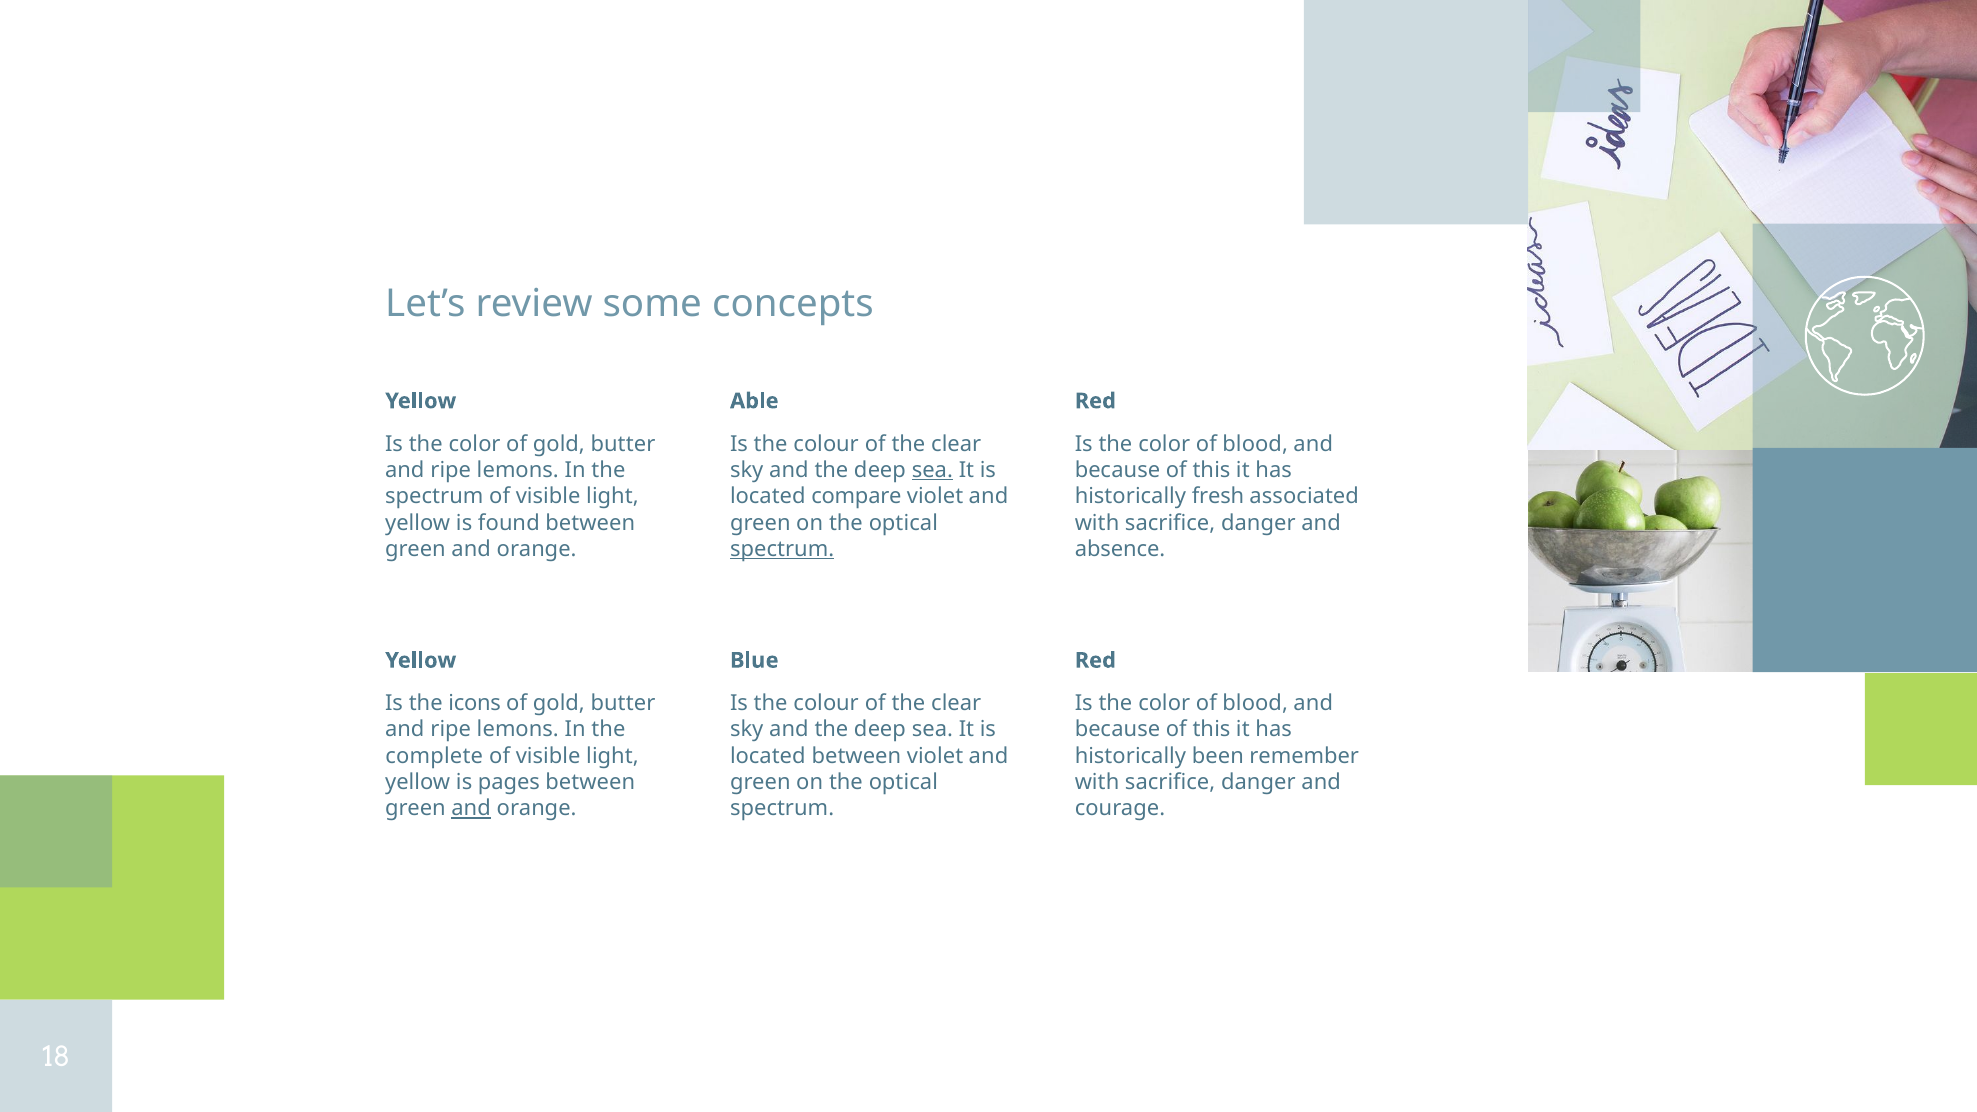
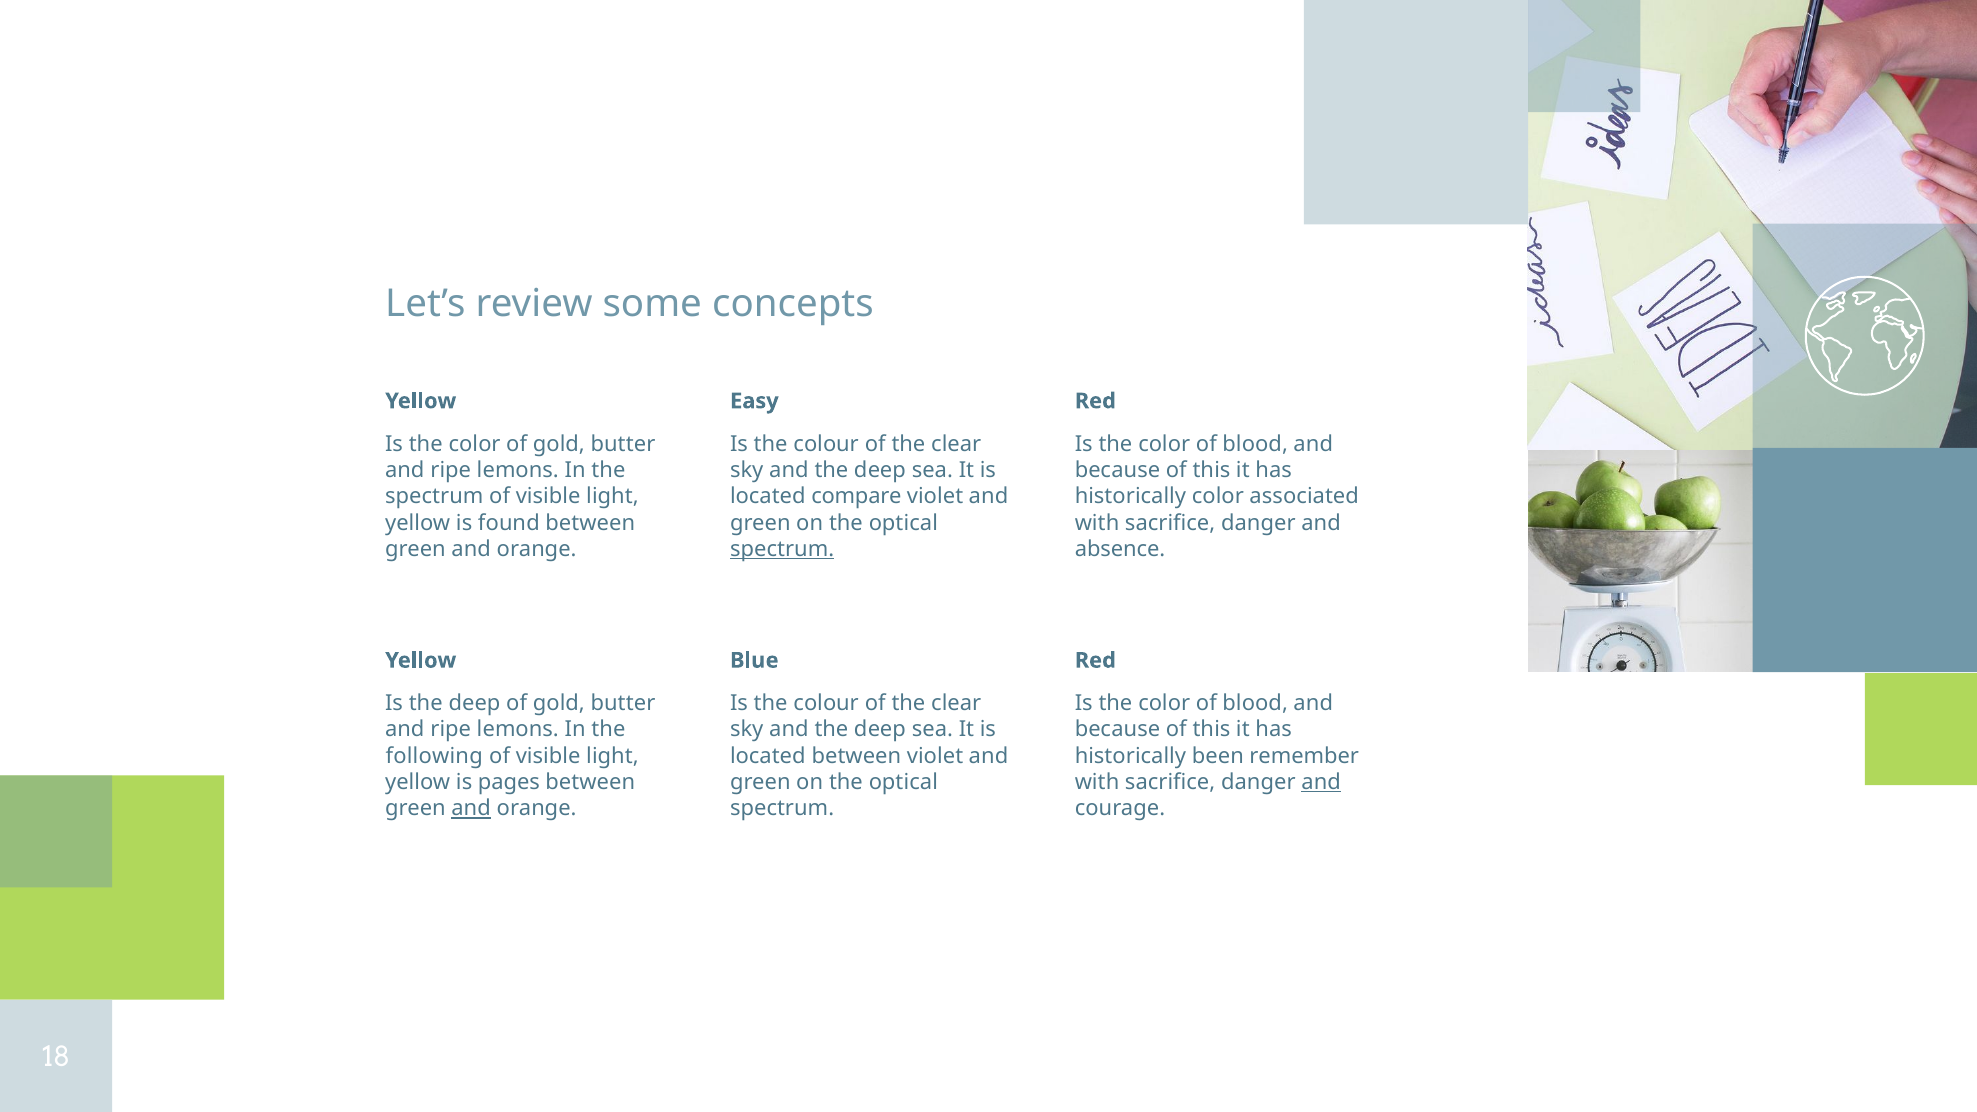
Able: Able -> Easy (754, 401)
sea underline: present -> none (932, 470)
historically fresh: fresh -> color (1218, 497)
Is the icons: icons -> deep (475, 703)
complete: complete -> following (434, 756)
and underline: none -> present (1321, 782)
